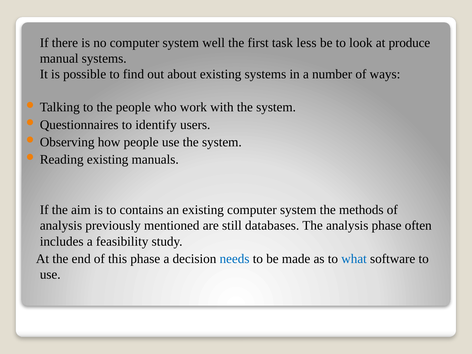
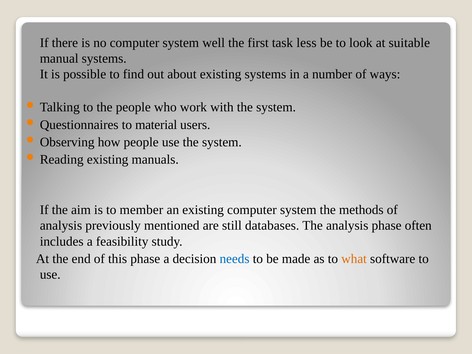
produce: produce -> suitable (409, 43)
identify: identify -> material (156, 125)
contains: contains -> member (141, 210)
what colour: blue -> orange (354, 259)
